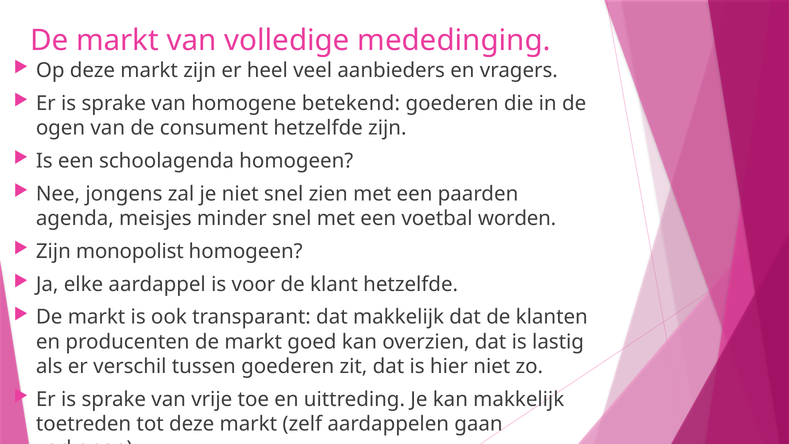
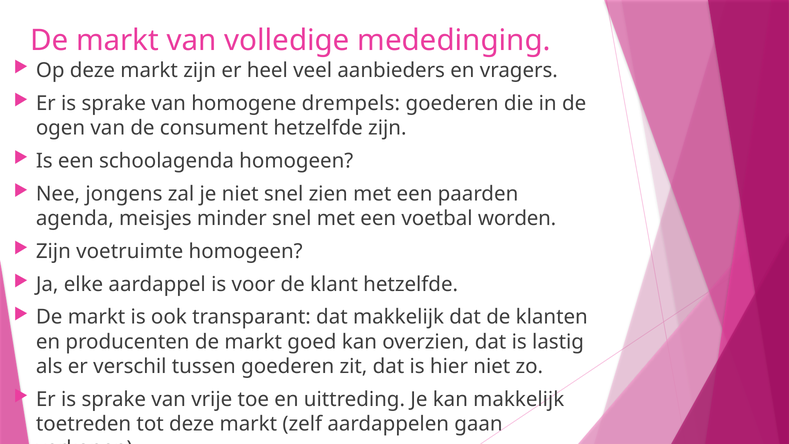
betekend: betekend -> drempels (351, 103)
monopolist: monopolist -> voetruimte (130, 251)
